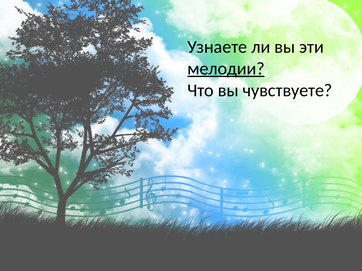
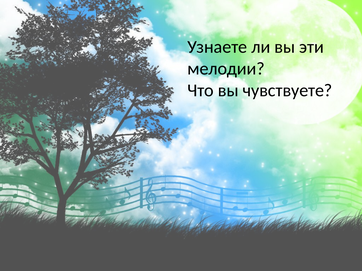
мелодии underline: present -> none (226, 69)
